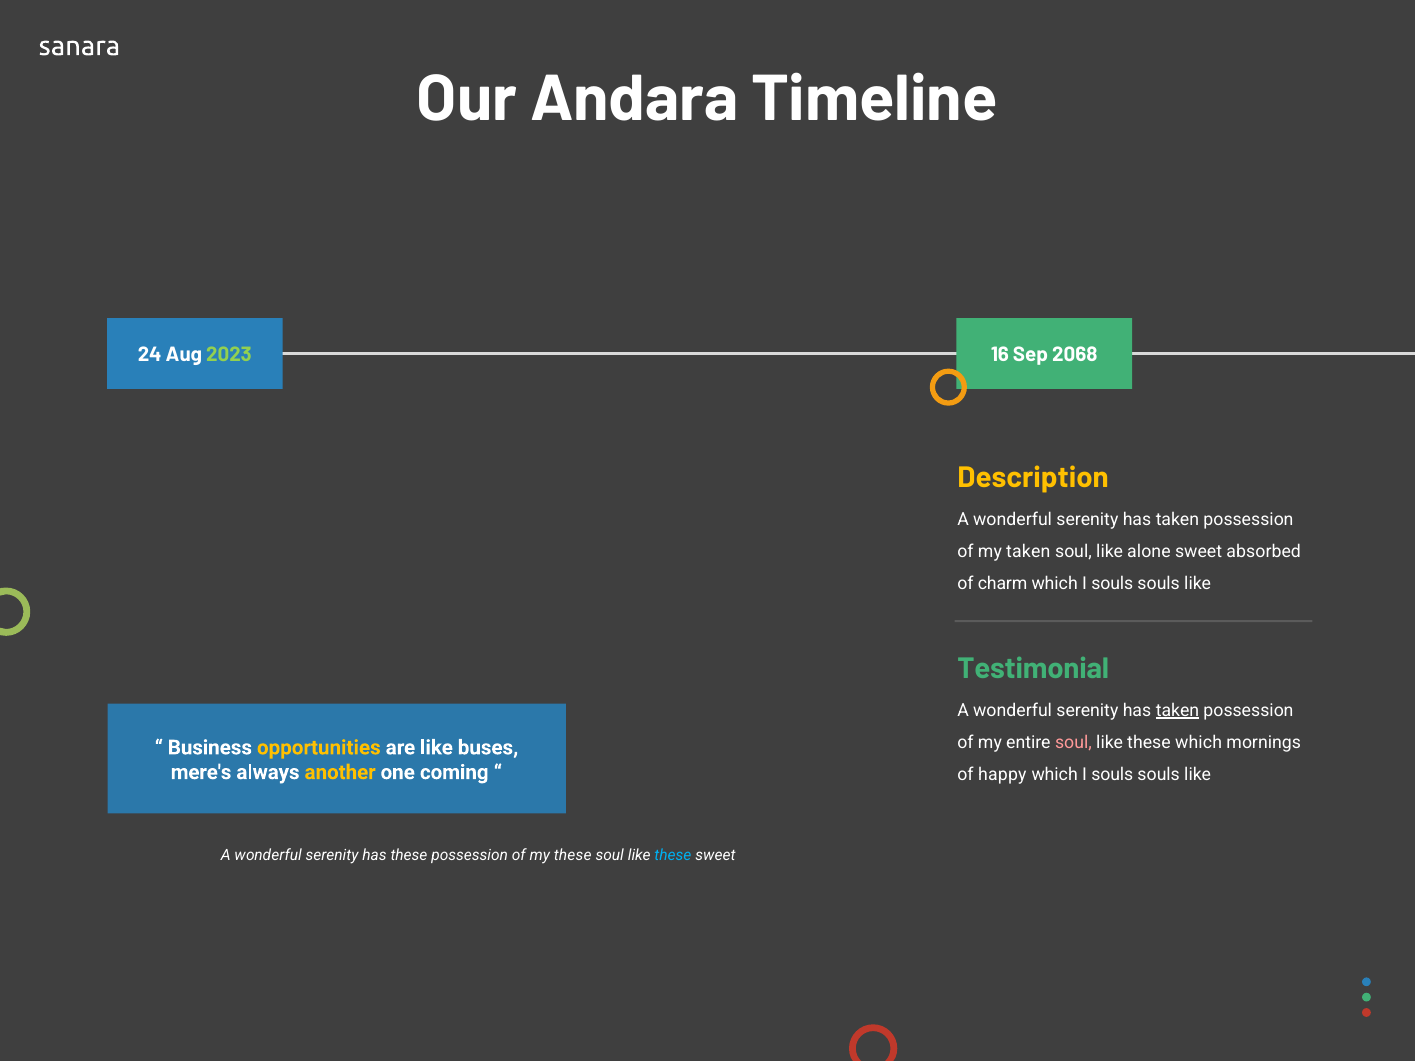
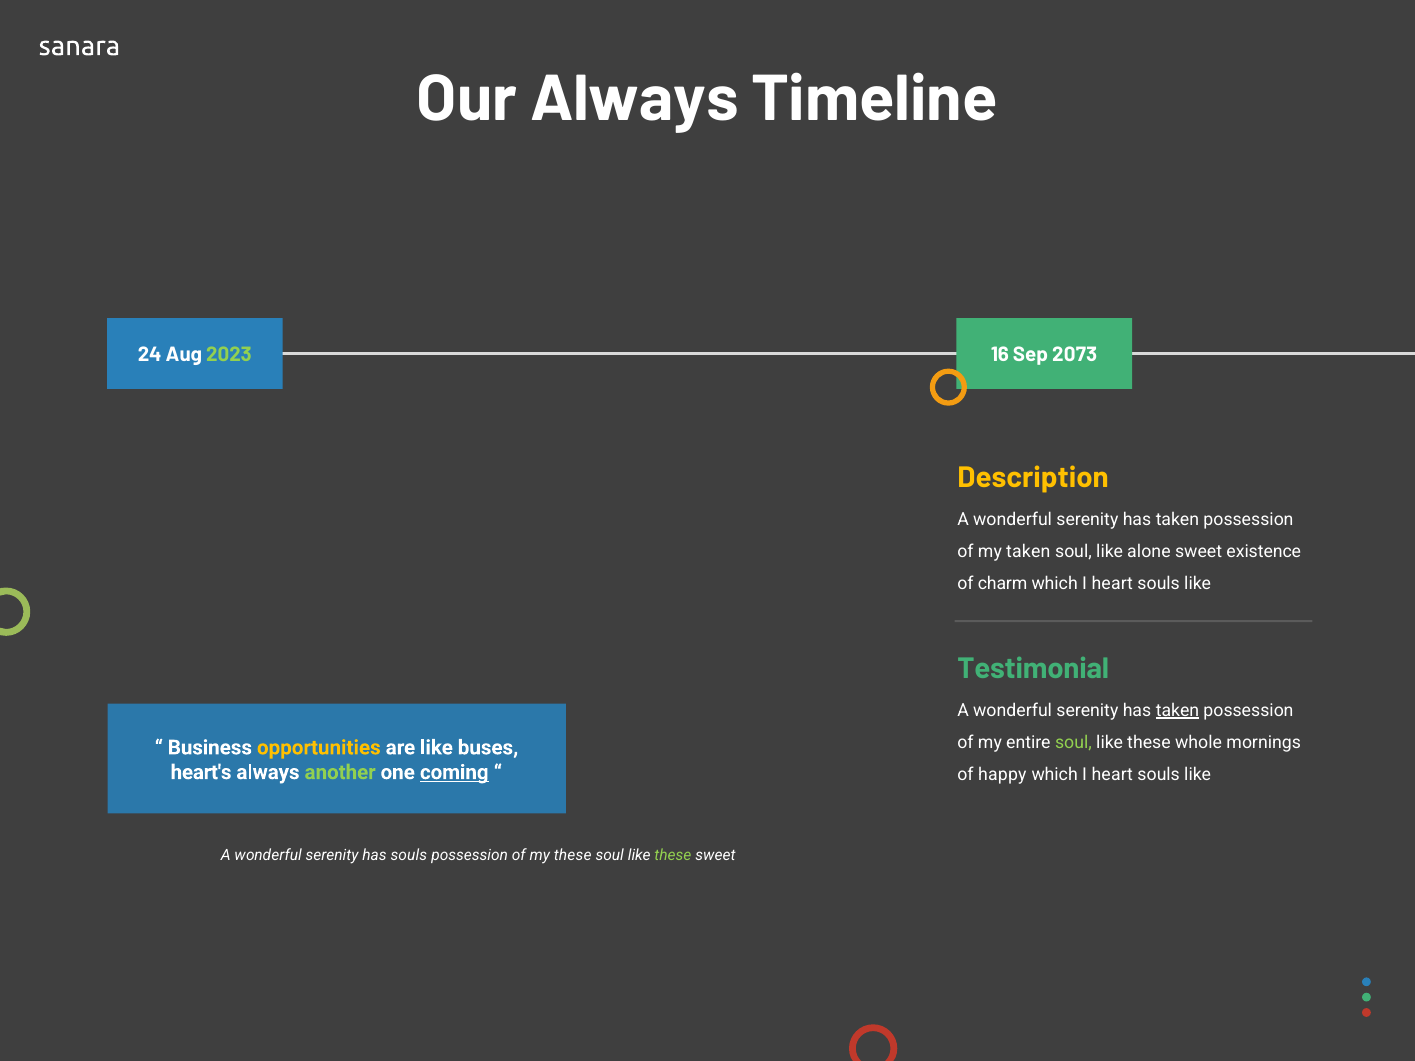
Our Andara: Andara -> Always (634, 99)
2068: 2068 -> 2073 (1075, 355)
absorbed: absorbed -> existence (1264, 552)
souls: souls -> heart (1112, 584)
soul colour: pink -> light green (1073, 742)
these which: which -> whole (1199, 742)
mere's: mere's -> heart's (201, 773)
another colour: yellow -> light green (340, 773)
coming underline: none -> present (454, 773)
souls: souls -> heart (1112, 774)
has these: these -> souls (409, 855)
these colour: light blue -> light green (673, 855)
